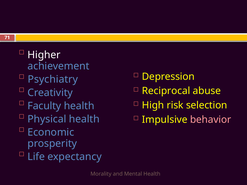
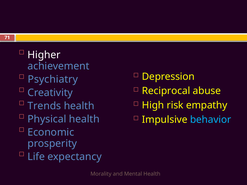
Faculty: Faculty -> Trends (44, 106)
selection: selection -> empathy (207, 105)
behavior colour: pink -> light blue (211, 120)
